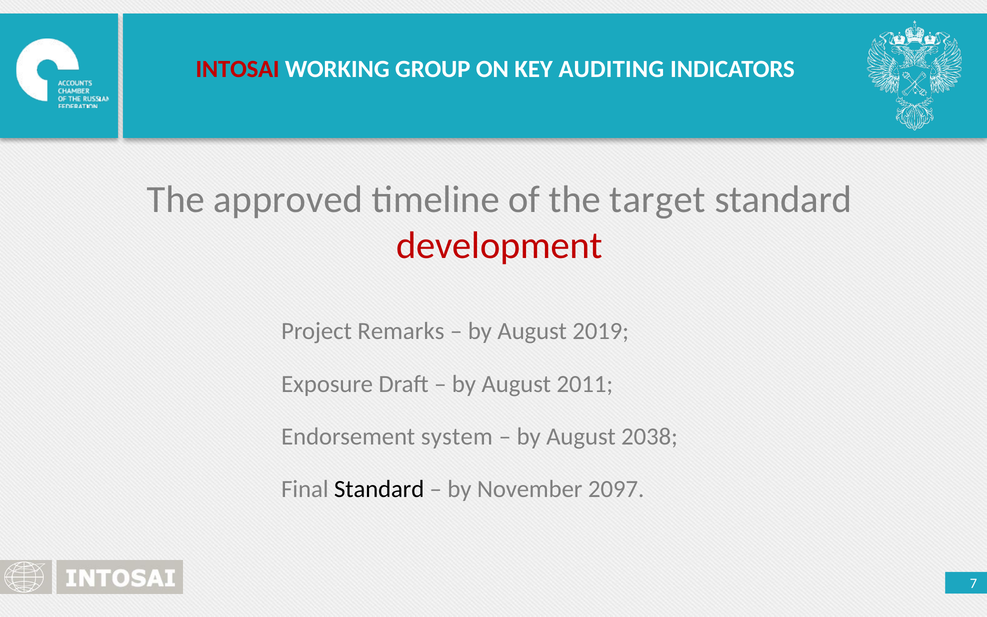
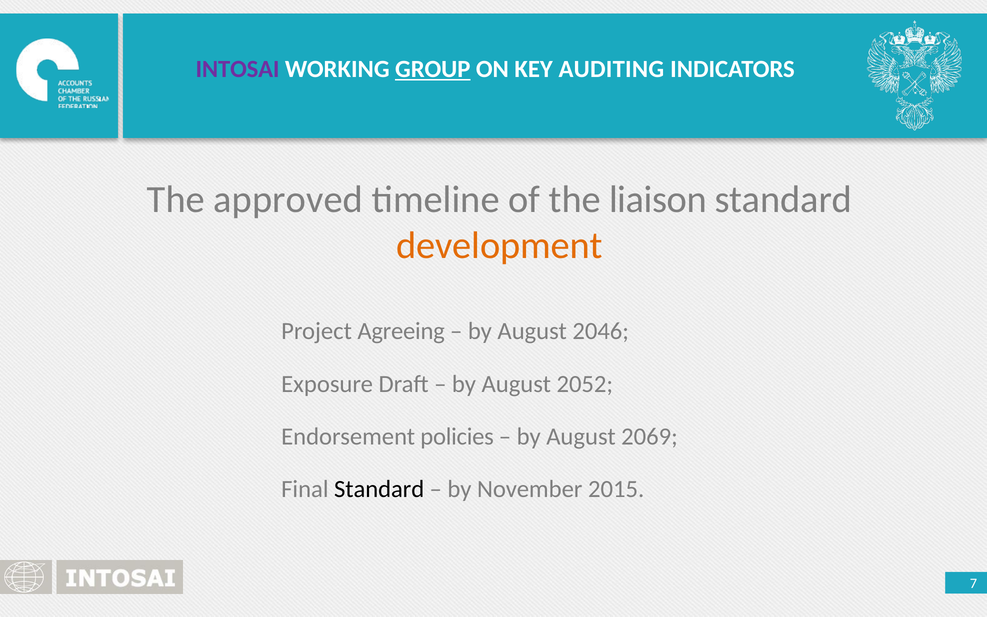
INTOSAI colour: red -> purple (238, 69)
GROUP underline: none -> present (433, 69)
target: target -> liaison (658, 199)
development colour: red -> orange (500, 246)
Remarks: Remarks -> Agreeing (401, 331)
2019: 2019 -> 2046 (601, 331)
2011: 2011 -> 2052 (585, 384)
system: system -> policies (457, 437)
2038: 2038 -> 2069 (649, 437)
2097: 2097 -> 2015 (616, 489)
